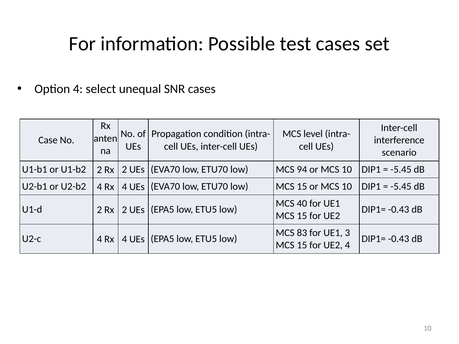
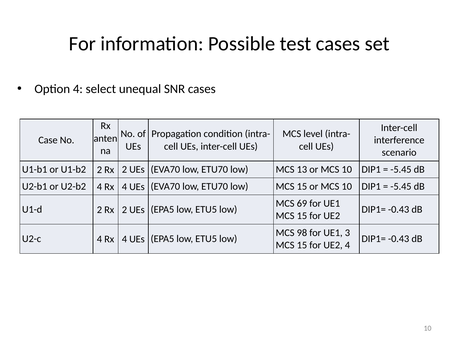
94: 94 -> 13 (302, 170)
40: 40 -> 69 (302, 203)
83: 83 -> 98 (302, 233)
